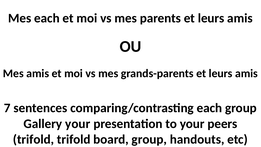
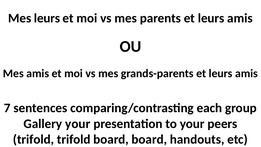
Mes each: each -> leurs (47, 18)
board group: group -> board (149, 139)
